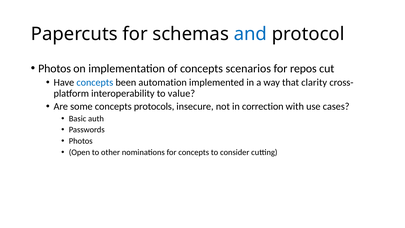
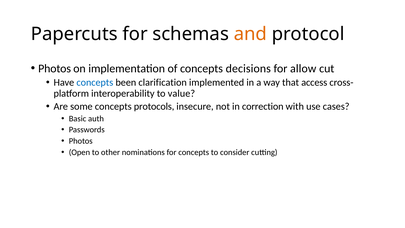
and colour: blue -> orange (250, 34)
scenarios: scenarios -> decisions (248, 68)
repos: repos -> allow (303, 68)
automation: automation -> clarification (163, 82)
clarity: clarity -> access (314, 82)
